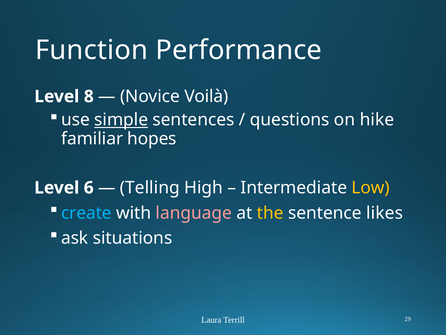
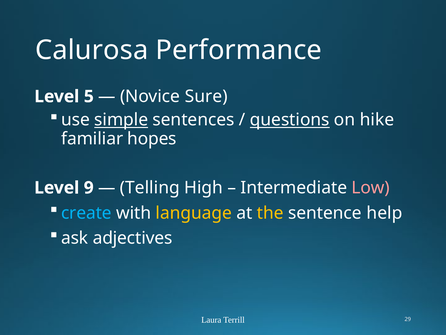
Function: Function -> Calurosa (92, 50)
8: 8 -> 5 (89, 96)
Voilà: Voilà -> Sure (206, 96)
questions underline: none -> present (290, 120)
6: 6 -> 9 (89, 187)
Low colour: yellow -> pink (371, 187)
language colour: pink -> yellow (194, 213)
likes: likes -> help (385, 213)
situations: situations -> adjectives (133, 238)
